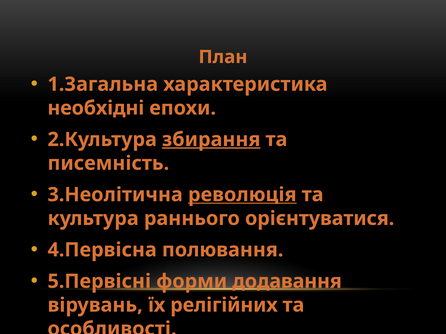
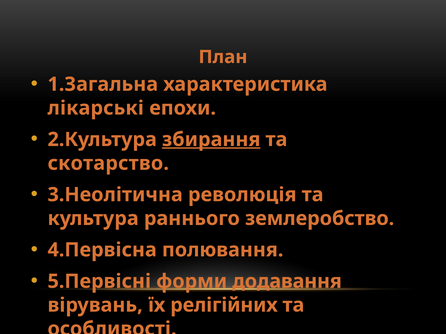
необхідні: необхідні -> лікарські (96, 108)
писемність: писемність -> скотарство (108, 163)
революція underline: present -> none (242, 195)
орієнтуватися: орієнтуватися -> землеробство (320, 219)
